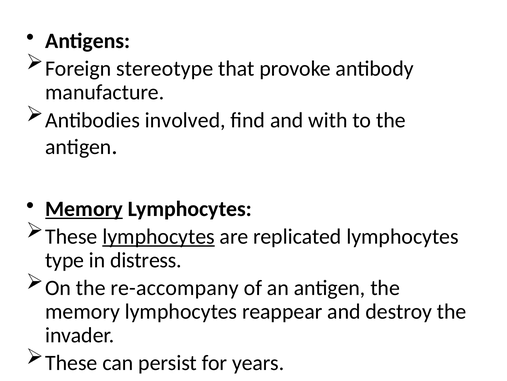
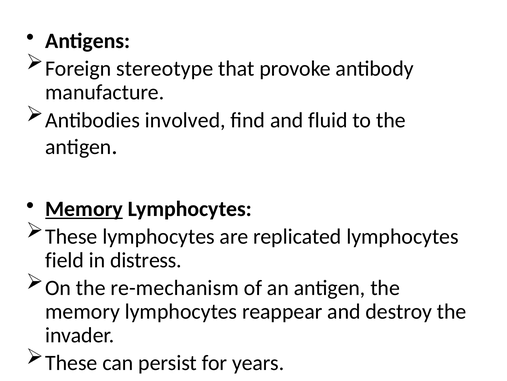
with: with -> fluid (328, 120)
lymphocytes underline: present -> none (159, 236)
type: type -> field (65, 260)
re-accompany: re-accompany -> re-mechanism (175, 287)
